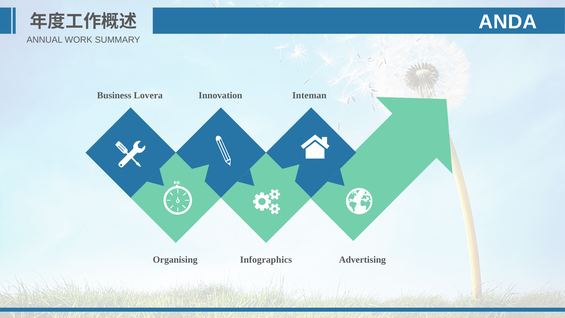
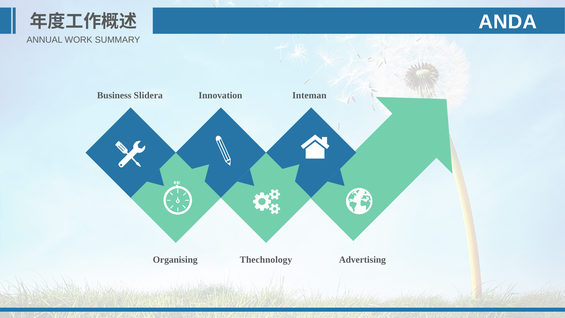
Lovera: Lovera -> Slidera (148, 95)
Infographics: Infographics -> Thechnology (266, 260)
